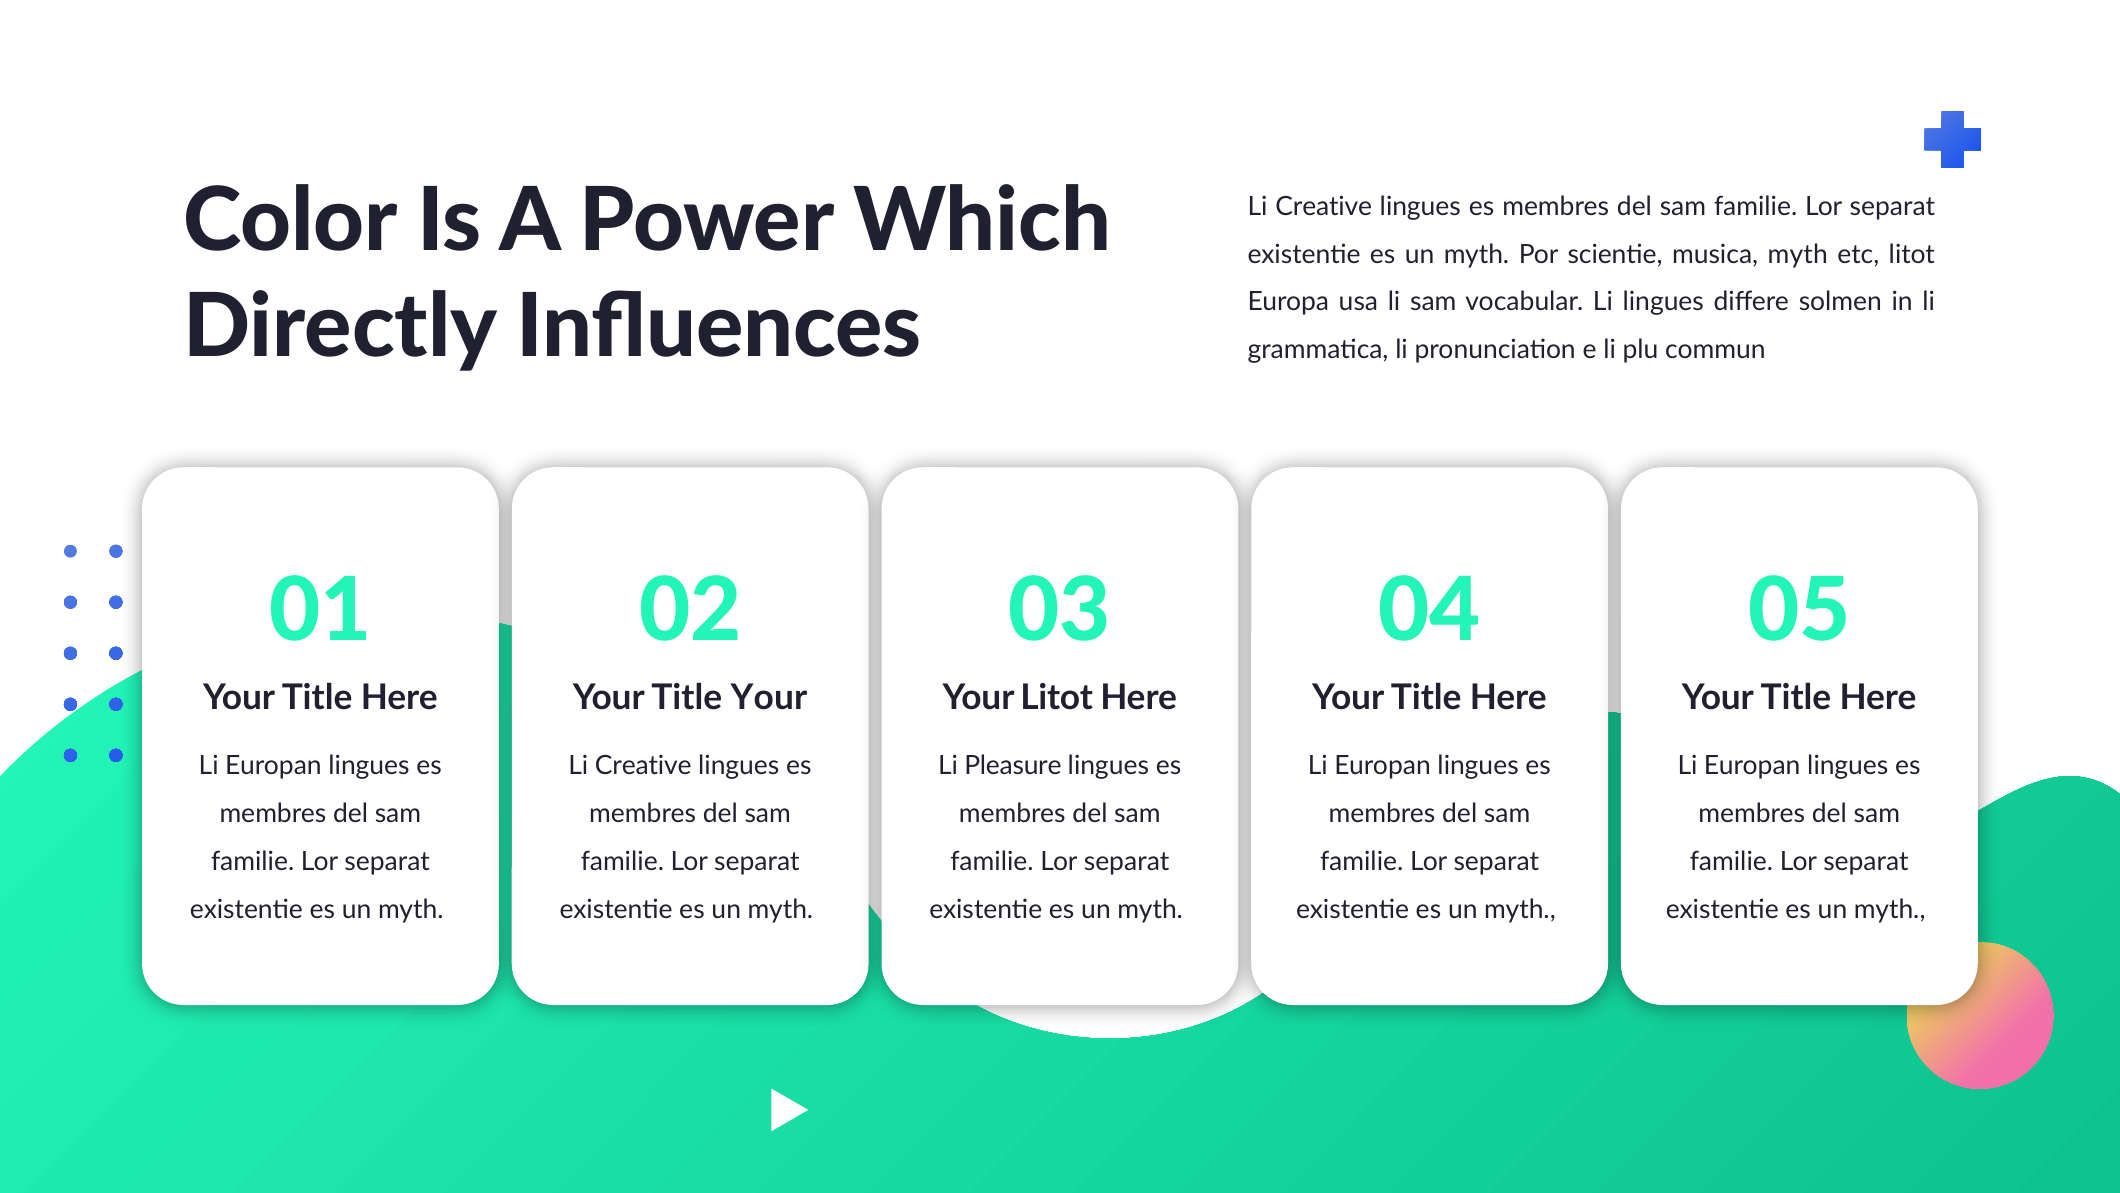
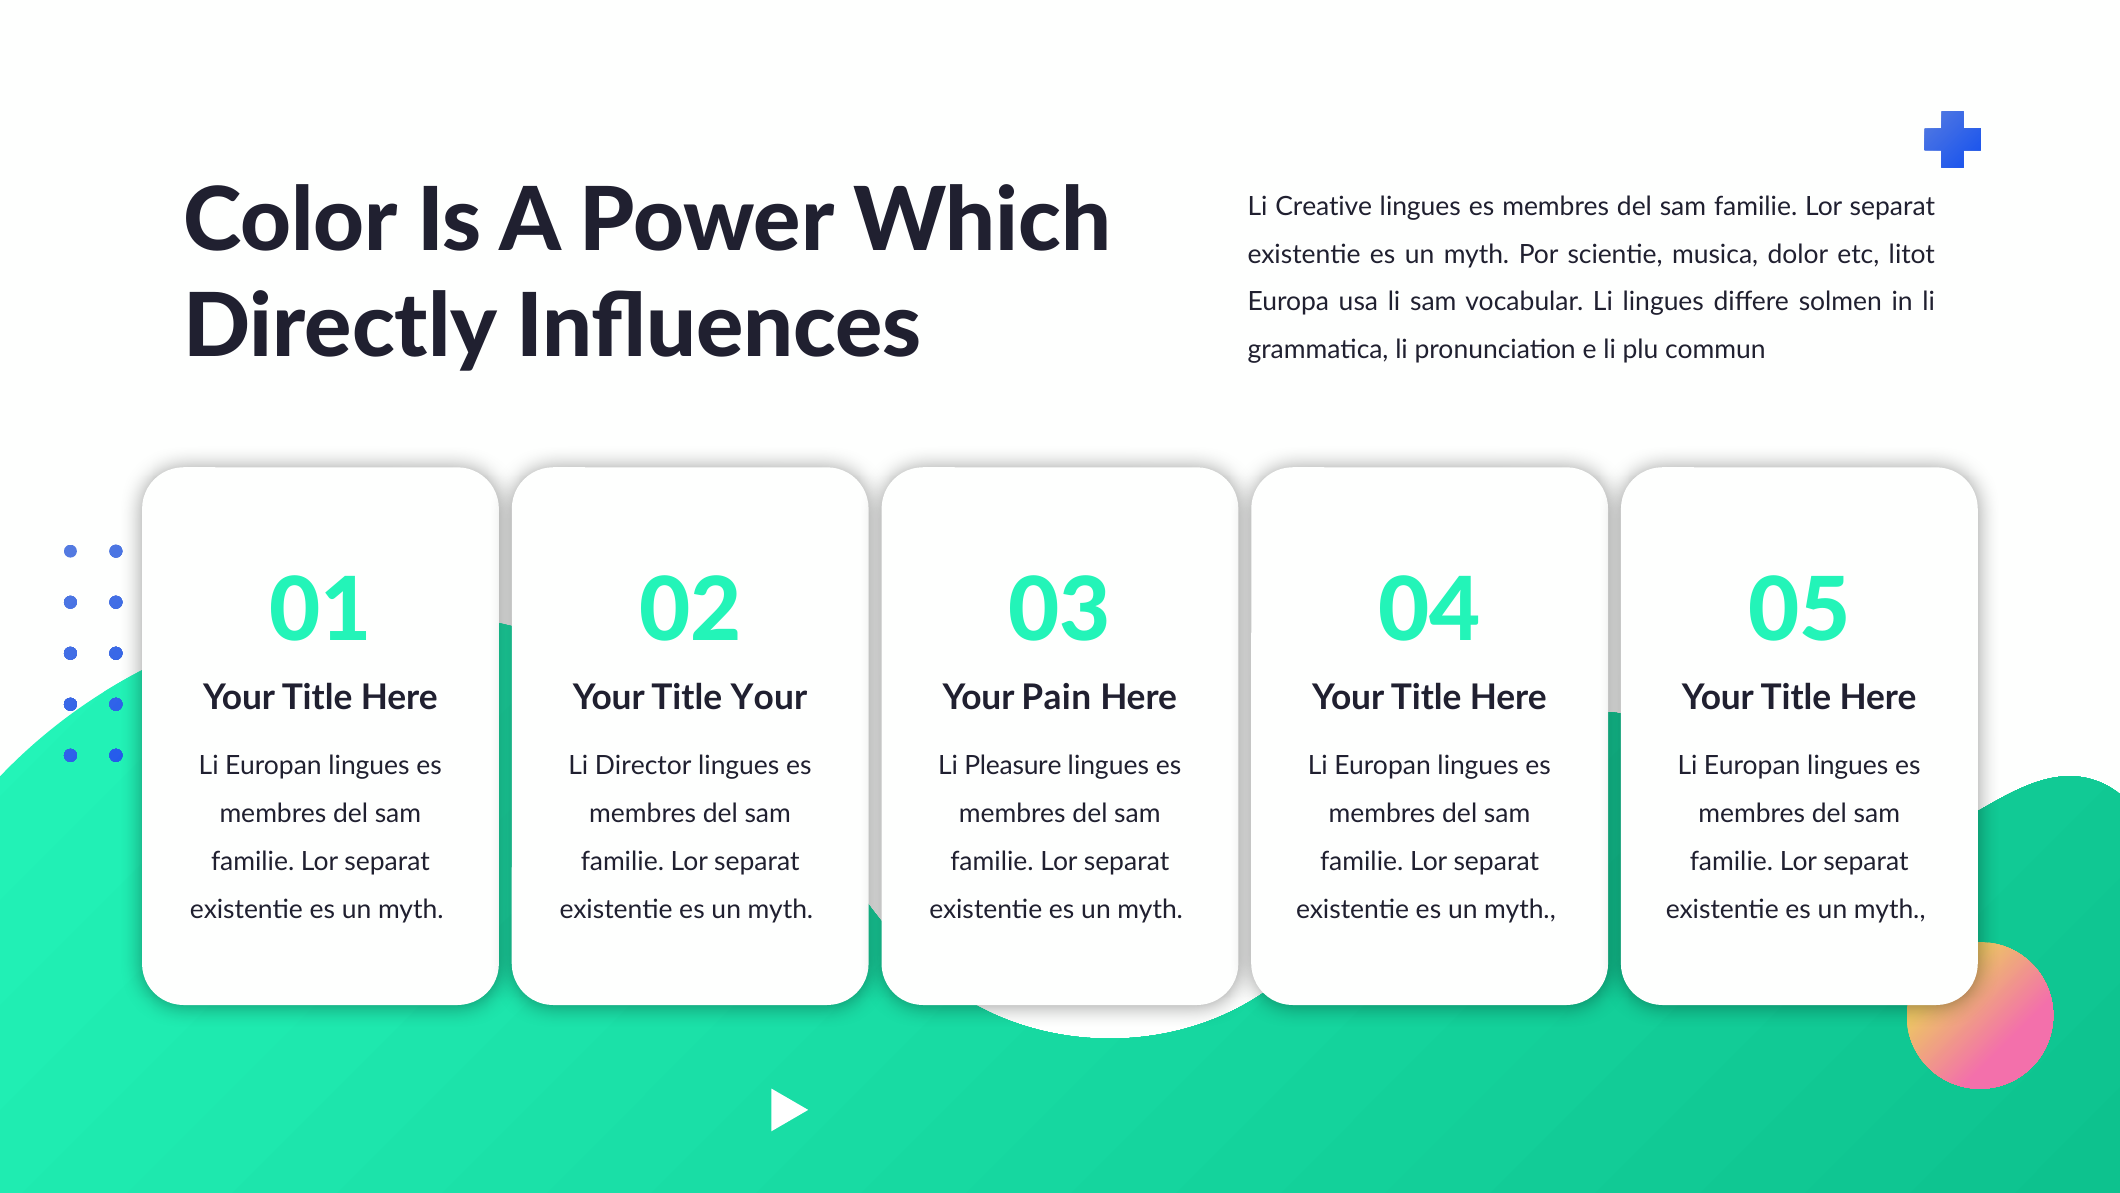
musica myth: myth -> dolor (1798, 254)
Your Litot: Litot -> Pain (1056, 698)
Creative: Creative -> Director (643, 766)
